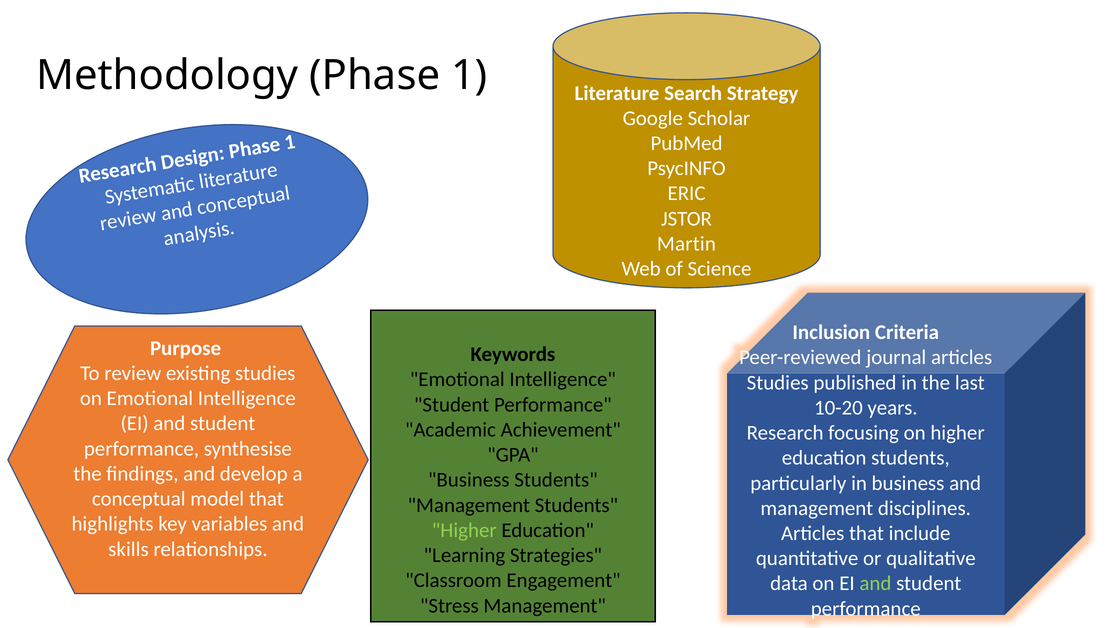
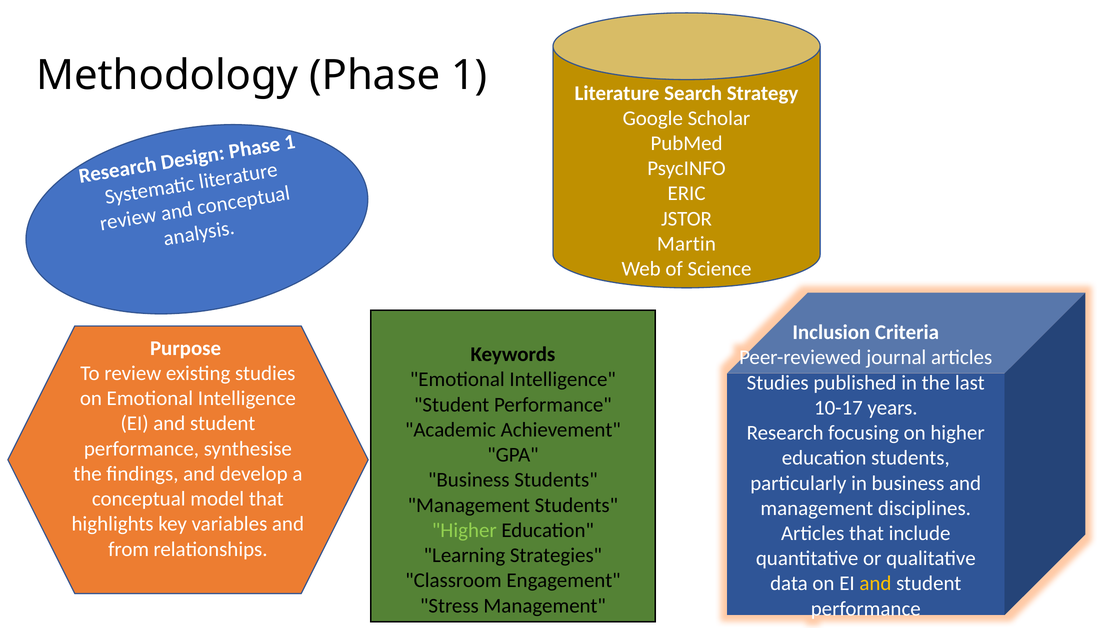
10-20: 10-20 -> 10-17 (838, 408)
skills: skills -> from (129, 549)
and colour: light green -> yellow (875, 584)
